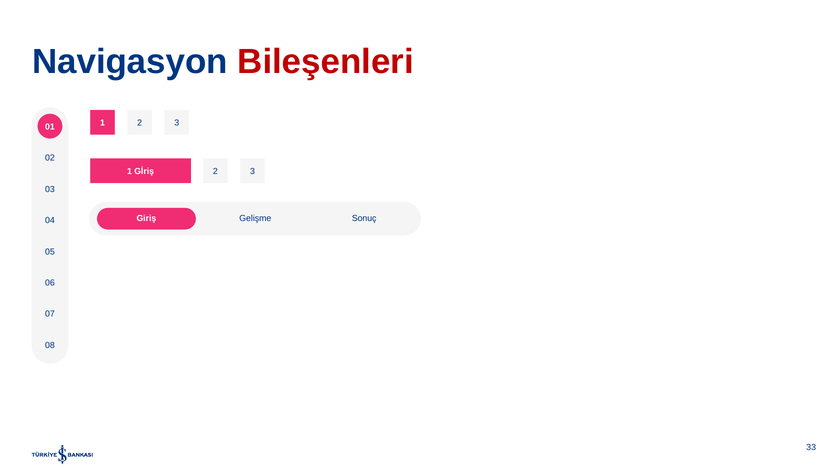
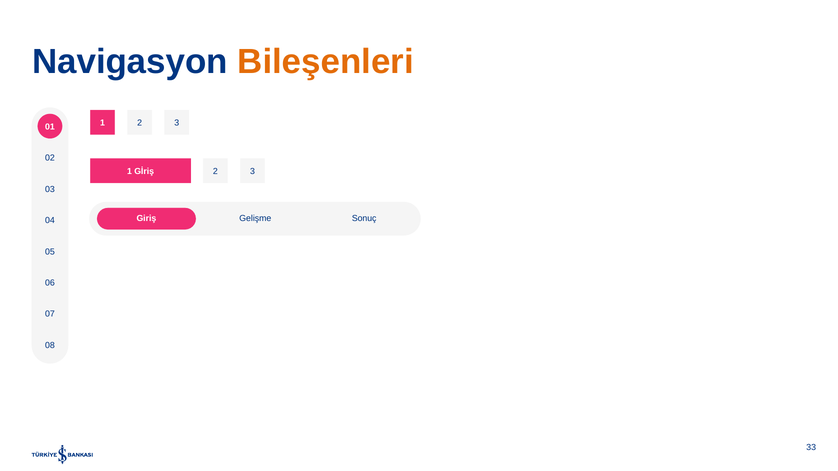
Bileşenleri colour: red -> orange (326, 62)
